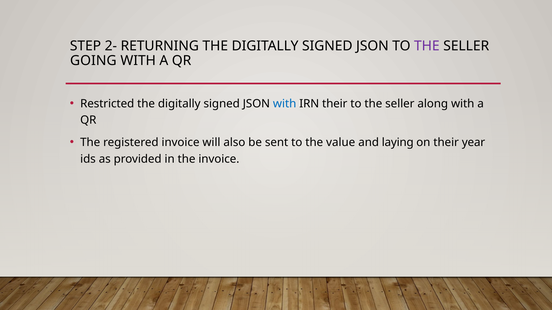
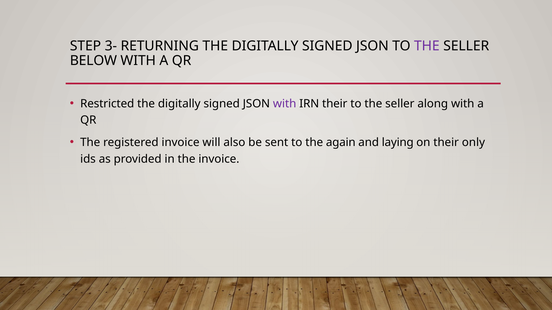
2-: 2- -> 3- (111, 46)
GOING: GOING -> BELOW (93, 61)
with colour: blue -> purple (285, 104)
value: value -> again (341, 143)
year: year -> only (473, 143)
